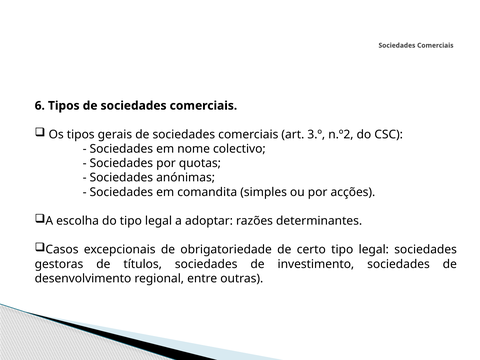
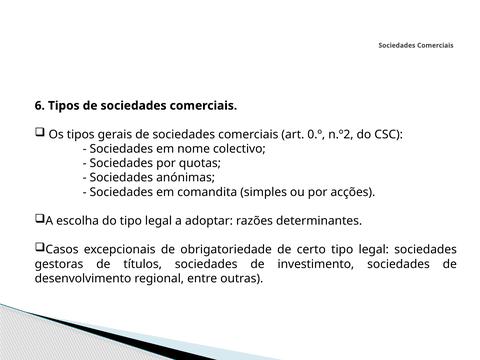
3.º: 3.º -> 0.º (316, 134)
